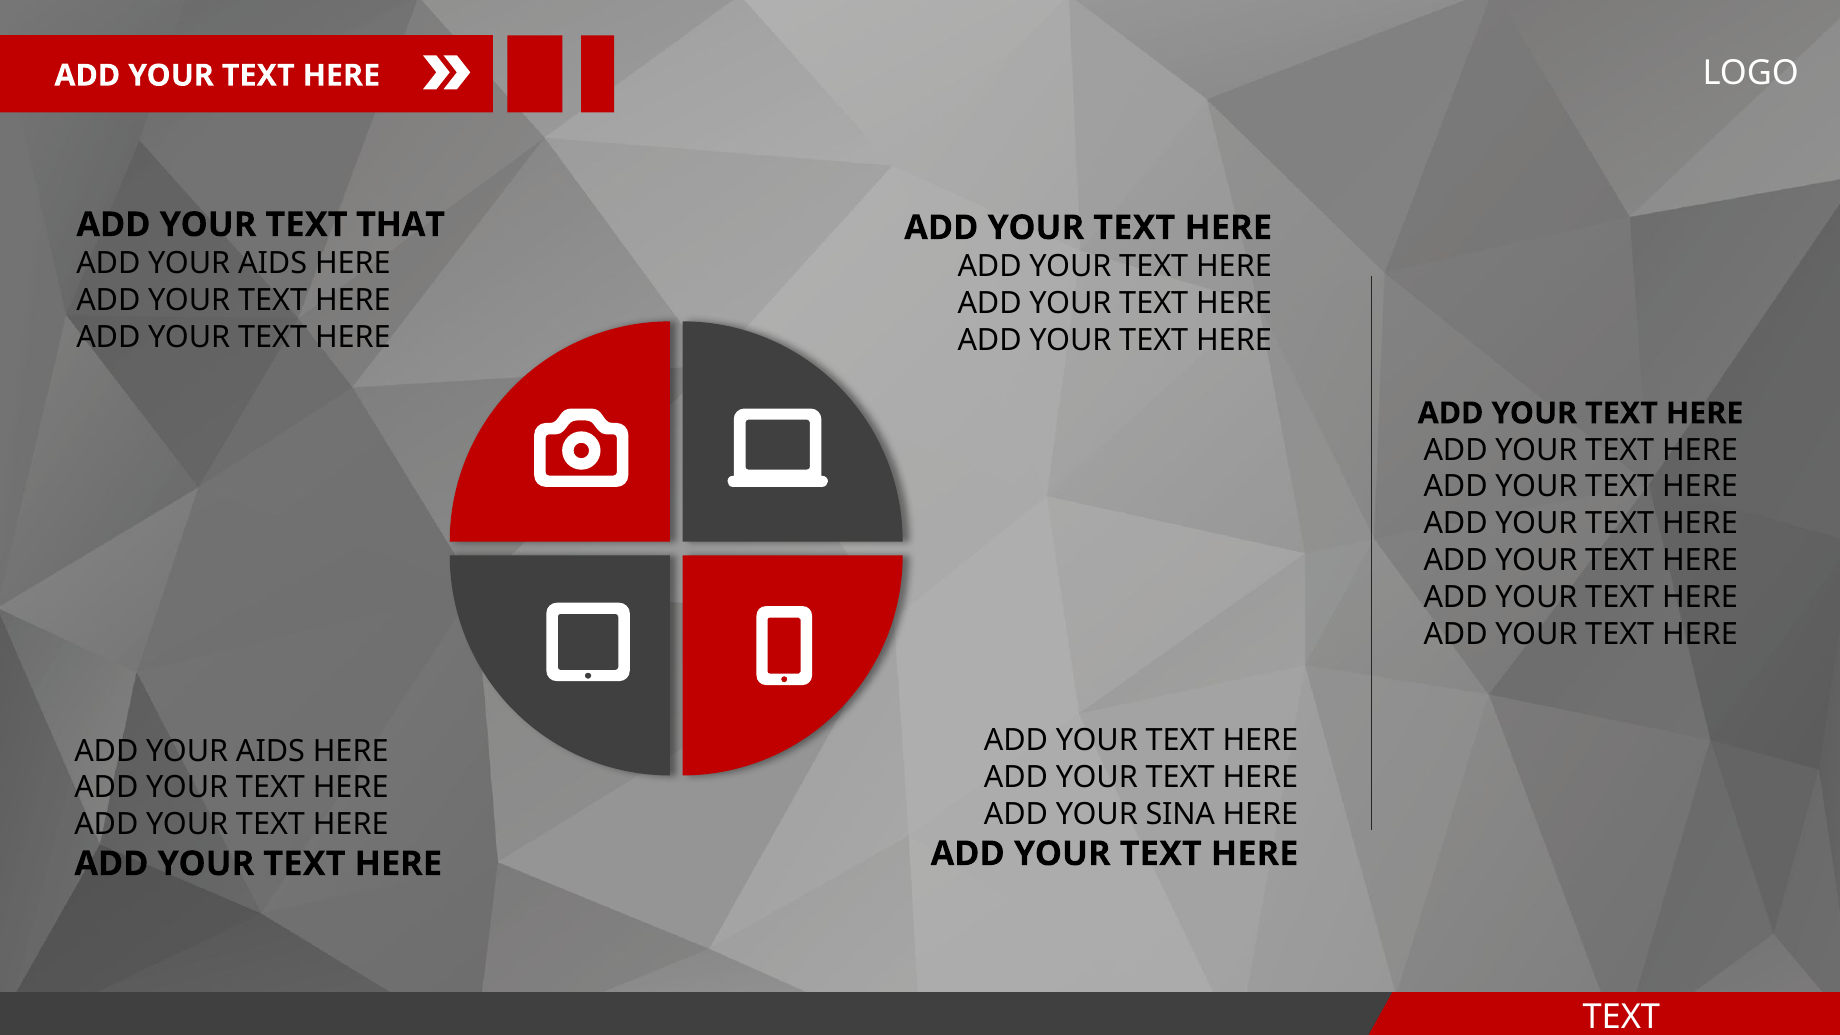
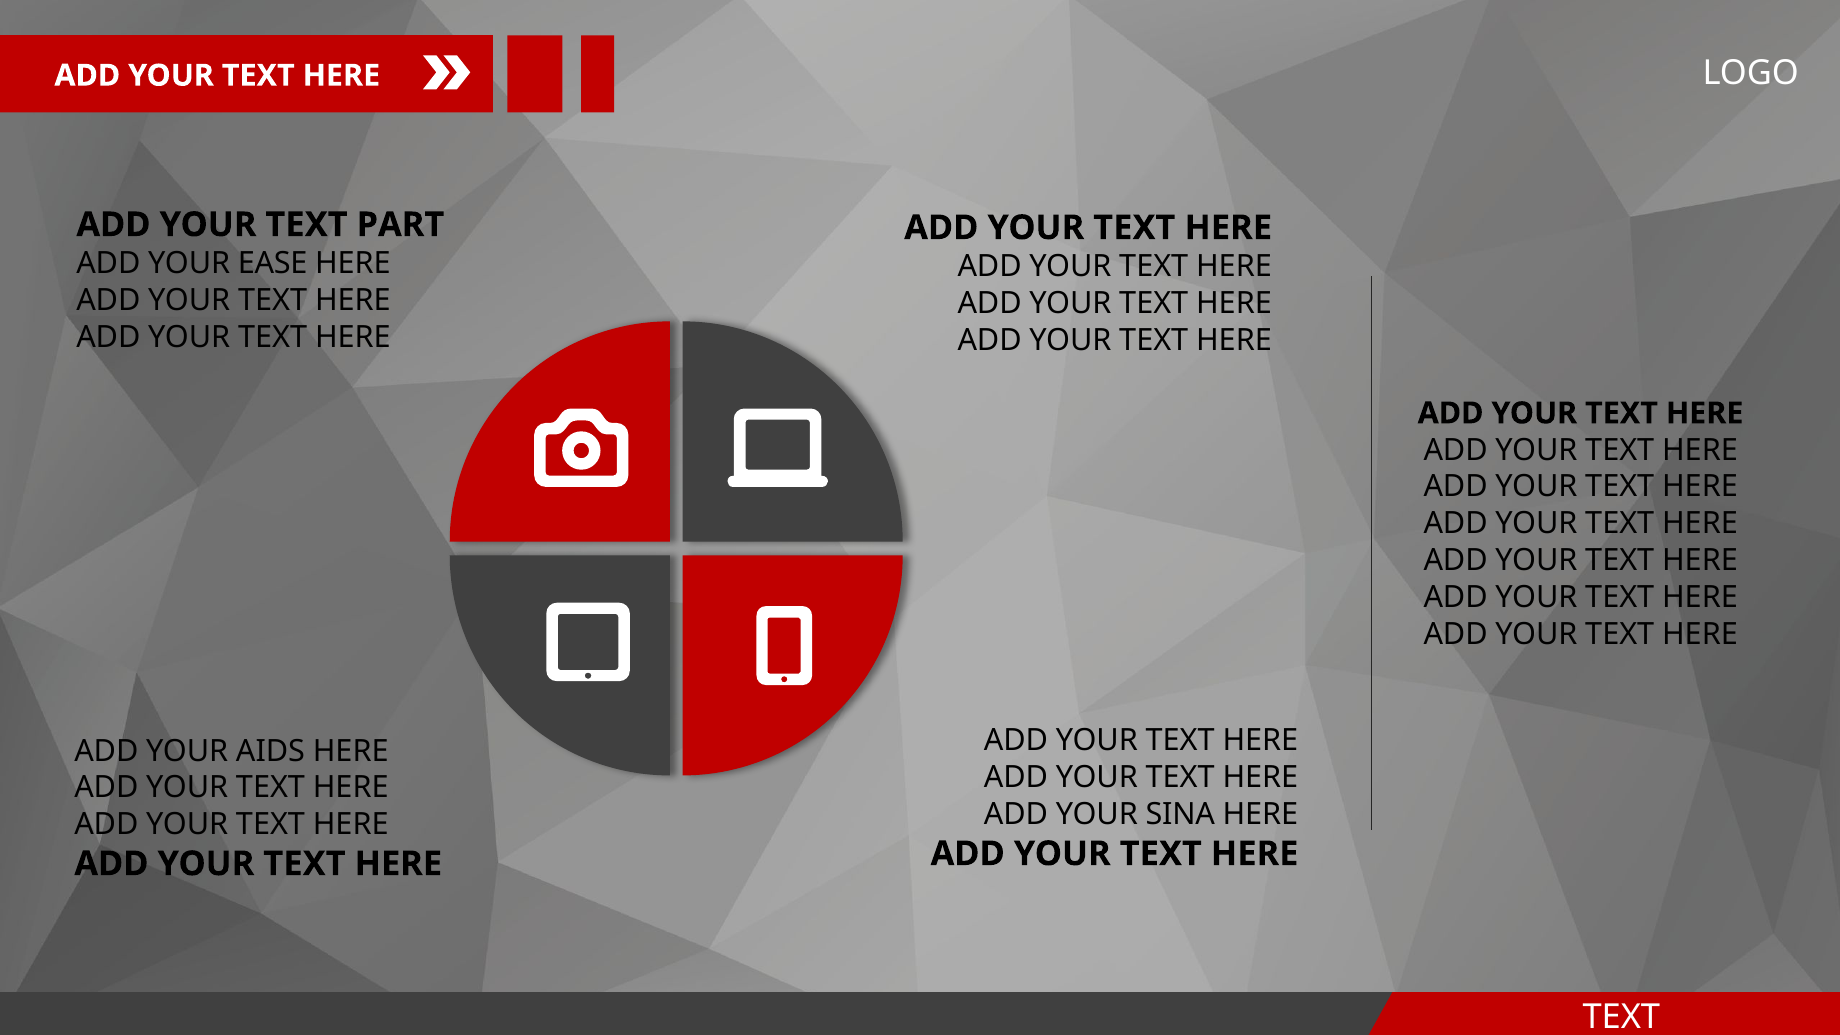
THAT: THAT -> PART (400, 225)
AIDS: AIDS -> EASE (273, 264)
